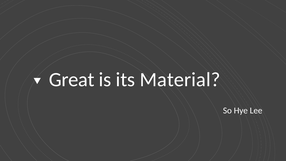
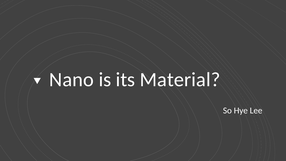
Great: Great -> Nano (71, 80)
